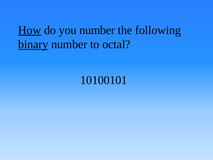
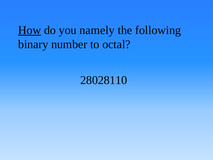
you number: number -> namely (97, 30)
binary underline: present -> none (33, 44)
10100101: 10100101 -> 28028110 (104, 80)
